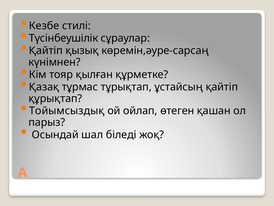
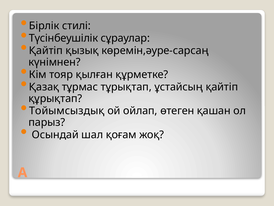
Кезбе: Кезбе -> Бірлік (44, 26)
біледі: біледі -> қоғам (121, 134)
